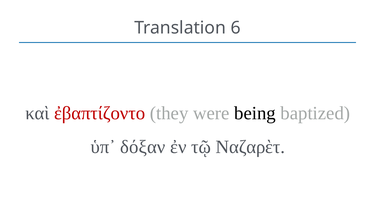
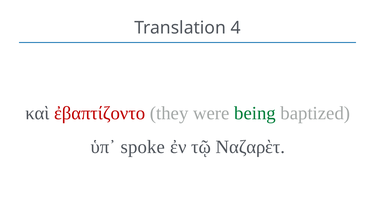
6: 6 -> 4 (236, 28)
being colour: black -> green (255, 113)
δόξαν: δόξαν -> spoke (143, 147)
